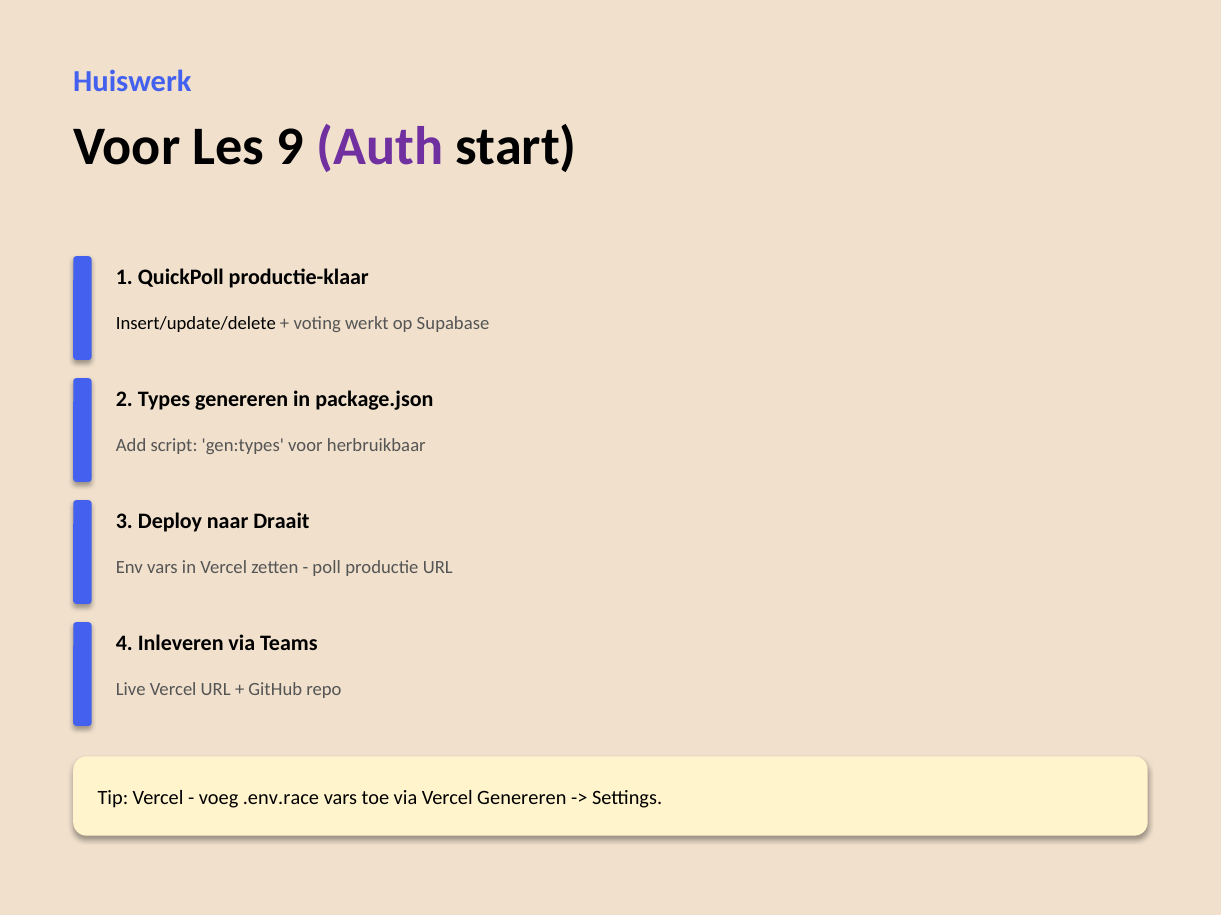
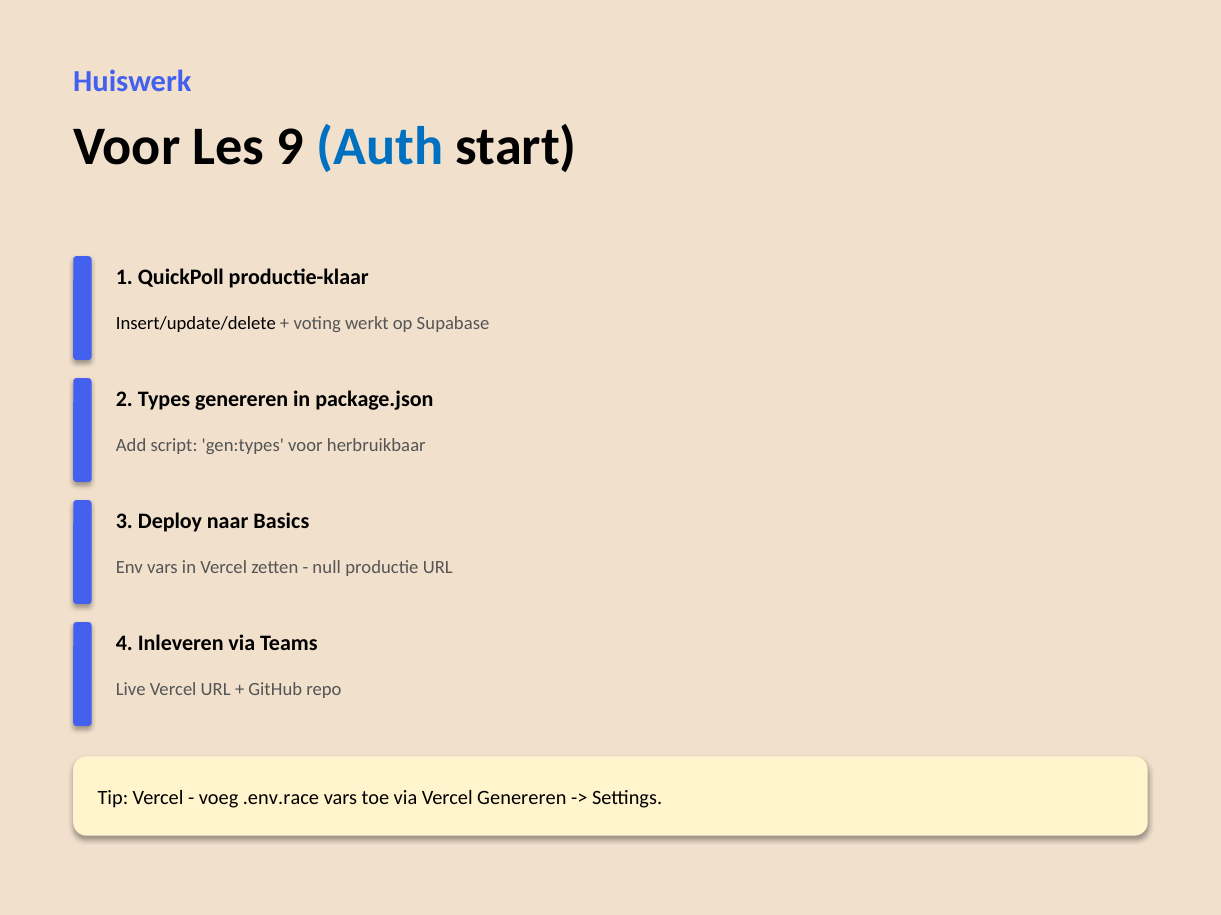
Auth colour: purple -> blue (380, 146)
Draait: Draait -> Basics (281, 521)
poll: poll -> null (327, 568)
